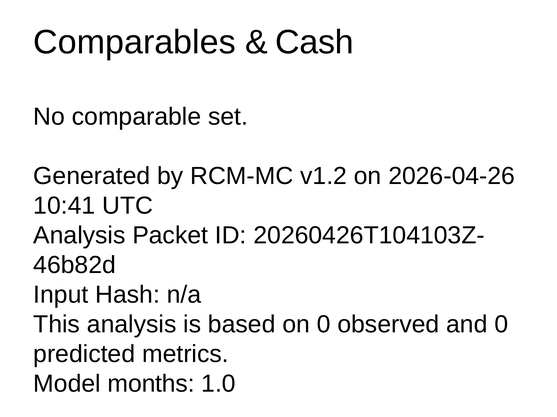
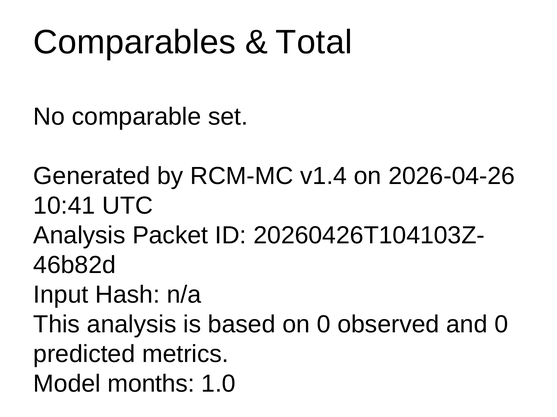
Cash: Cash -> Total (314, 42)
v1.2: v1.2 -> v1.4 (324, 176)
